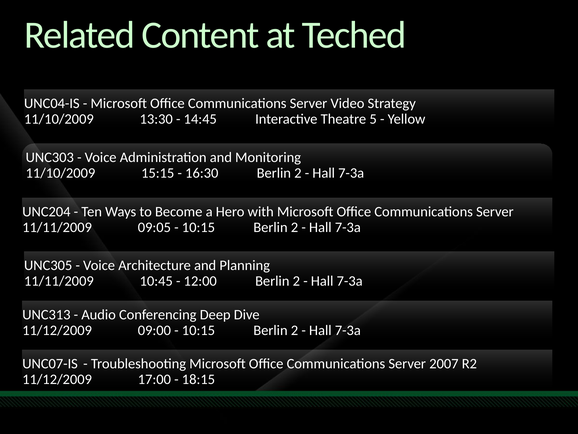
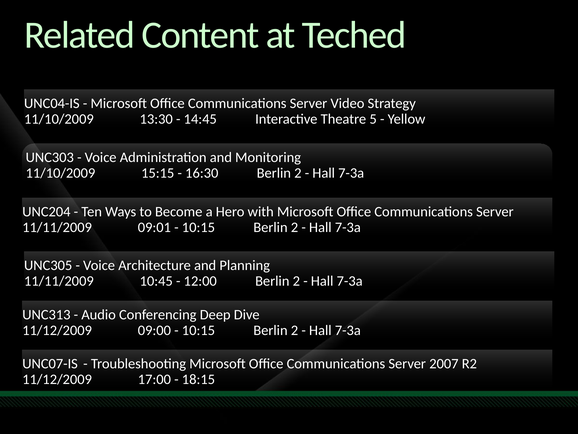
09:05: 09:05 -> 09:01 (154, 227)
